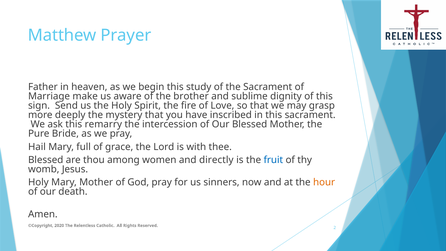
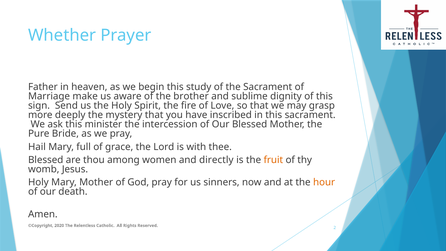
Matthew: Matthew -> Whether (62, 35)
remarry: remarry -> minister (103, 124)
fruit colour: blue -> orange (273, 160)
